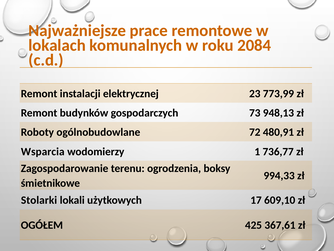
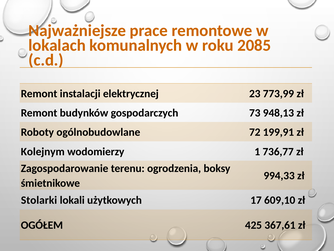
2084: 2084 -> 2085 (254, 45)
480,91: 480,91 -> 199,91 (278, 132)
Wsparcia: Wsparcia -> Kolejnym (43, 151)
